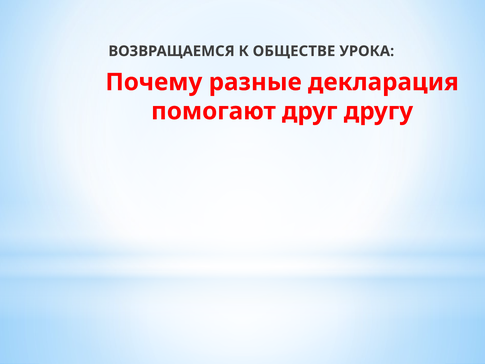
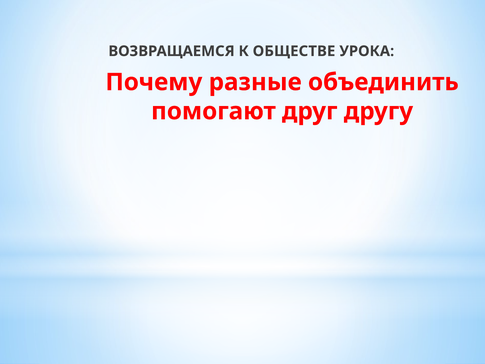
декларация: декларация -> объединить (383, 82)
